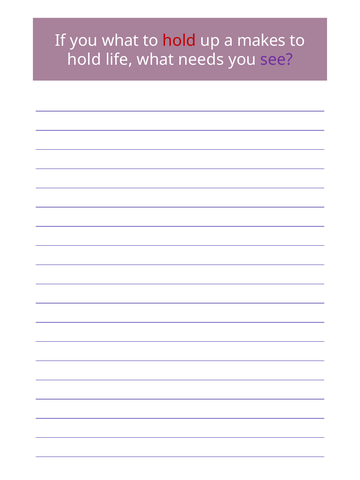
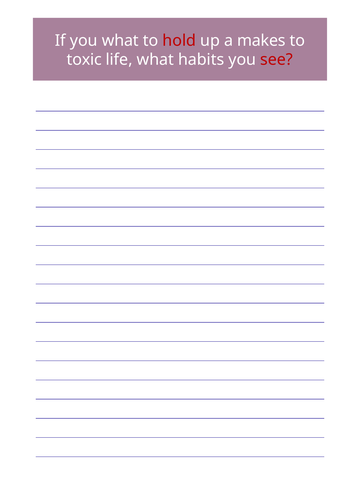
hold: hold -> toxic (84, 60)
needs: needs -> habits (201, 60)
see colour: purple -> red (277, 60)
